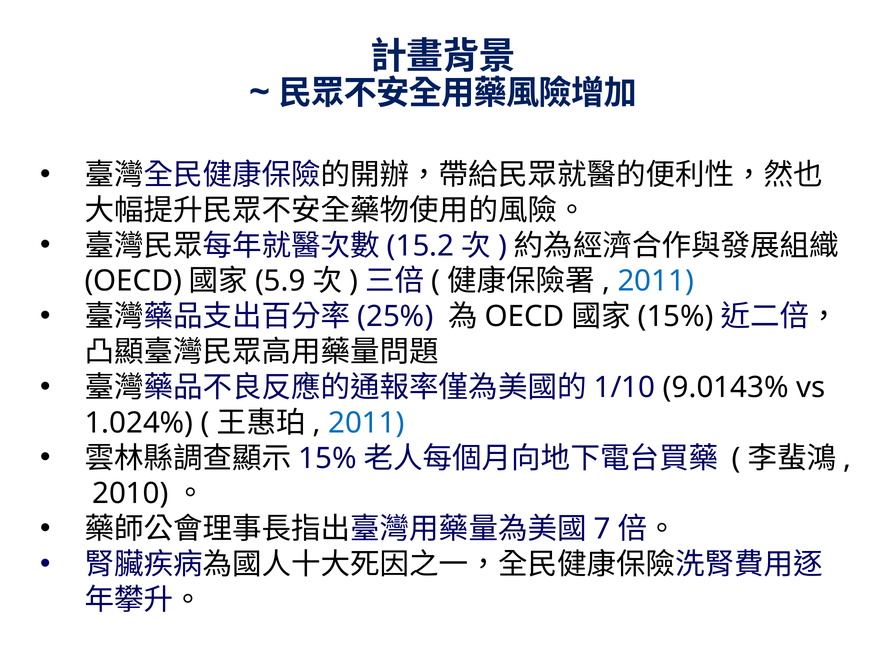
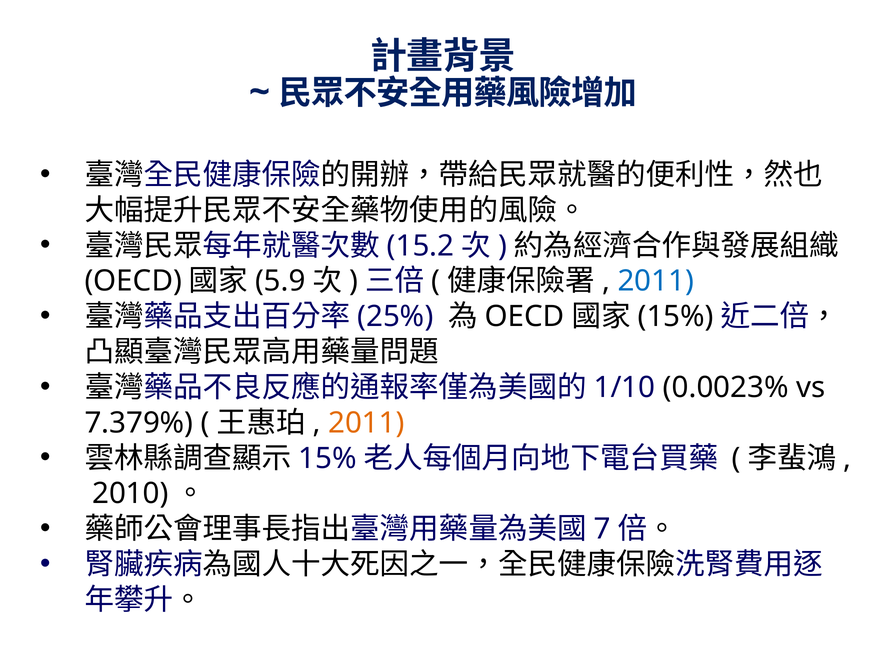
9.0143%: 9.0143% -> 0.0023% (726, 388)
1.024%: 1.024% -> 7.379% (139, 423)
2011 colour: blue -> orange (366, 423)
